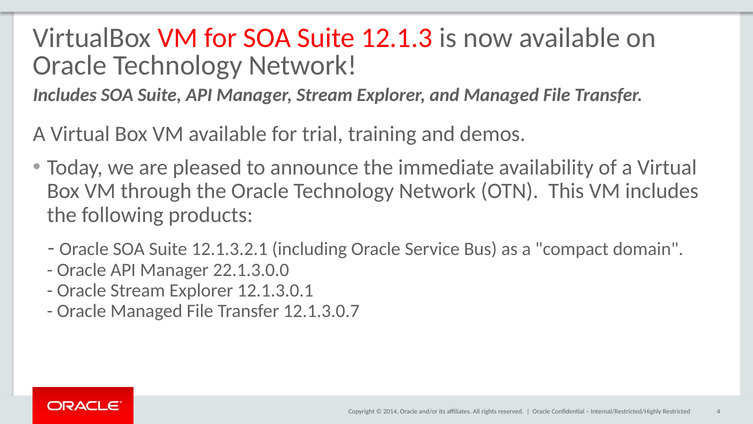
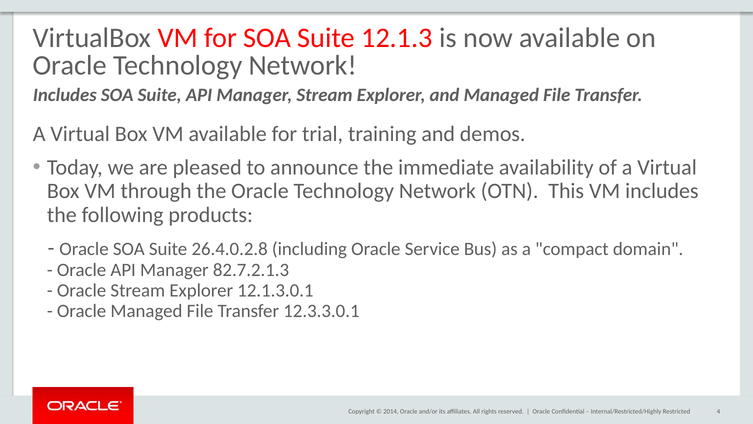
12.1.3.2.1: 12.1.3.2.1 -> 26.4.0.2.8 (230, 249)
22.1.3.0.0: 22.1.3.0.0 -> 82.7.2.1.3 (251, 270)
12.1.3.0.7: 12.1.3.0.7 -> 12.3.3.0.1 (321, 311)
